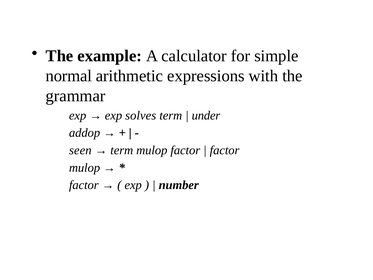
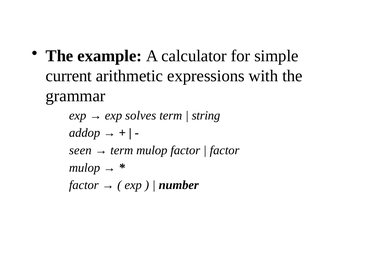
normal: normal -> current (69, 76)
under: under -> string (206, 115)
